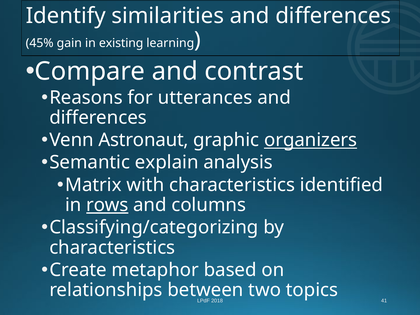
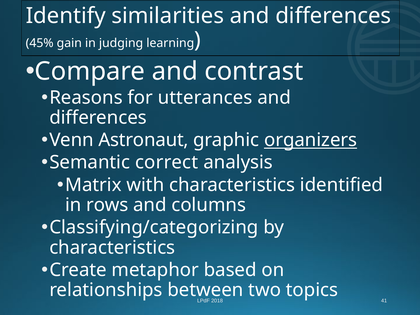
existing: existing -> judging (121, 43)
explain: explain -> correct (167, 163)
rows underline: present -> none (107, 205)
